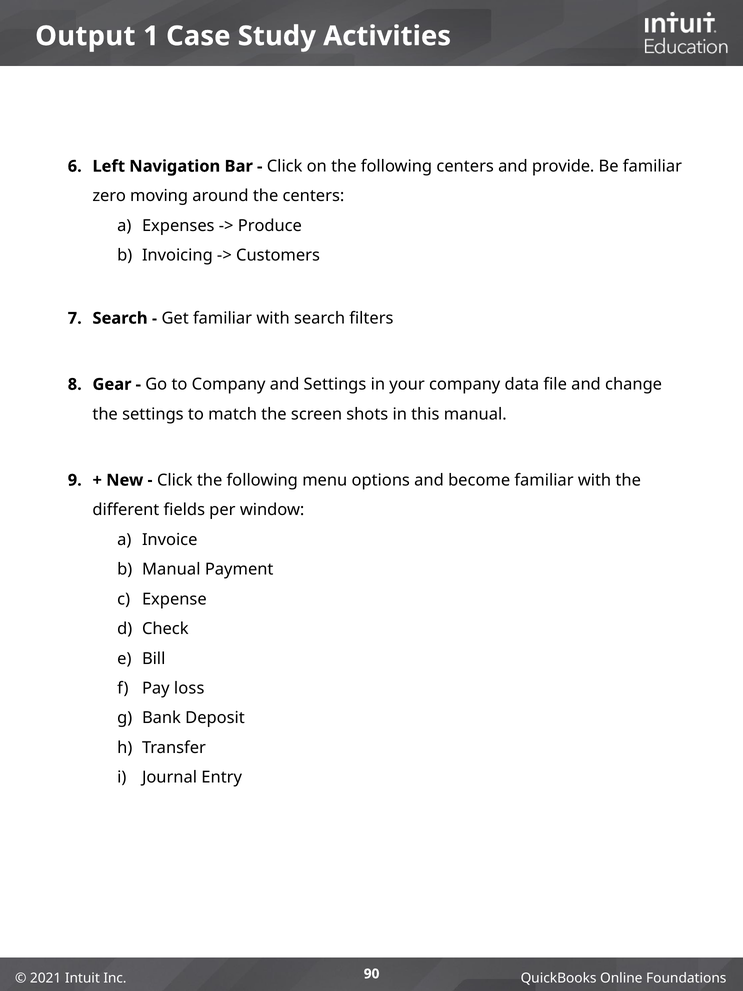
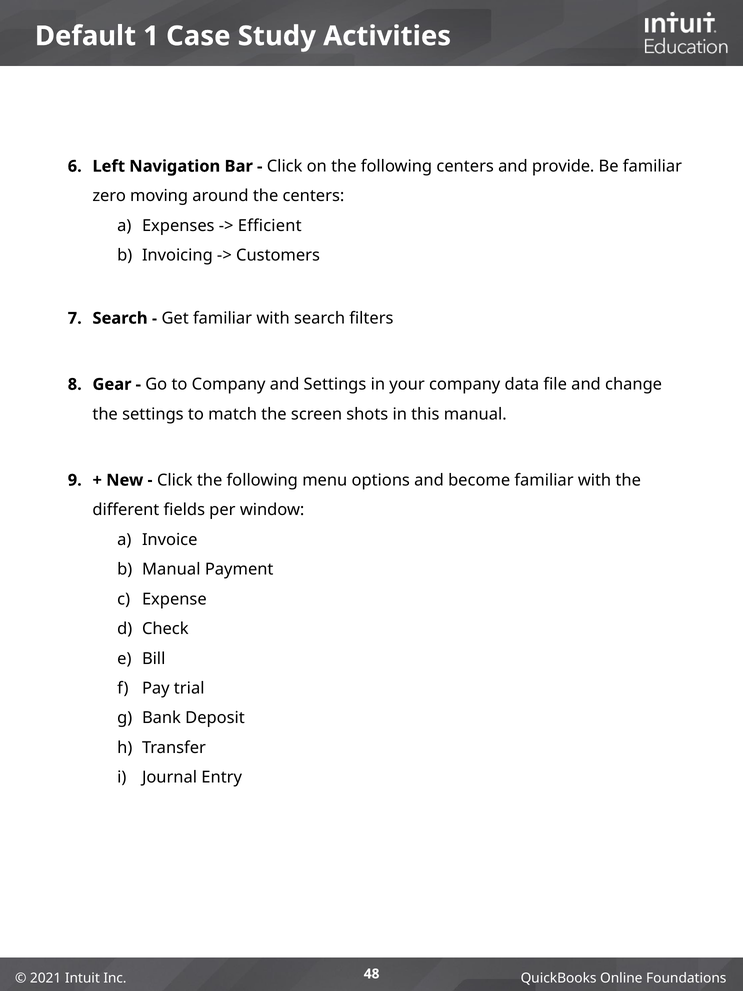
Output: Output -> Default (85, 36)
Produce: Produce -> Efficient (270, 226)
loss: loss -> trial (189, 688)
90: 90 -> 48 (372, 974)
